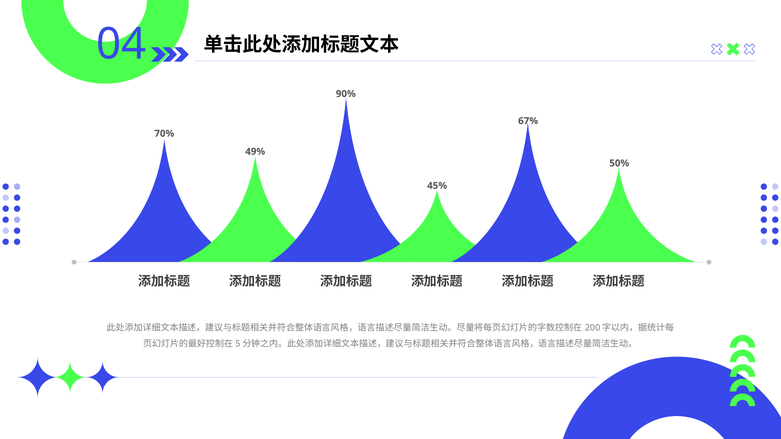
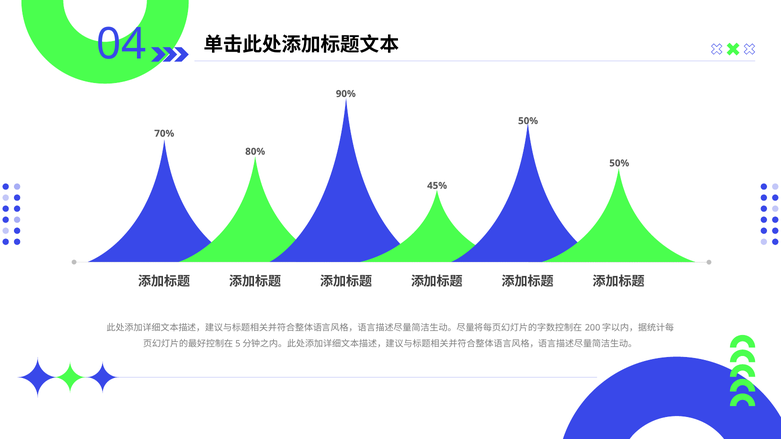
67%: 67% -> 50% (528, 121)
49%: 49% -> 80% (255, 152)
